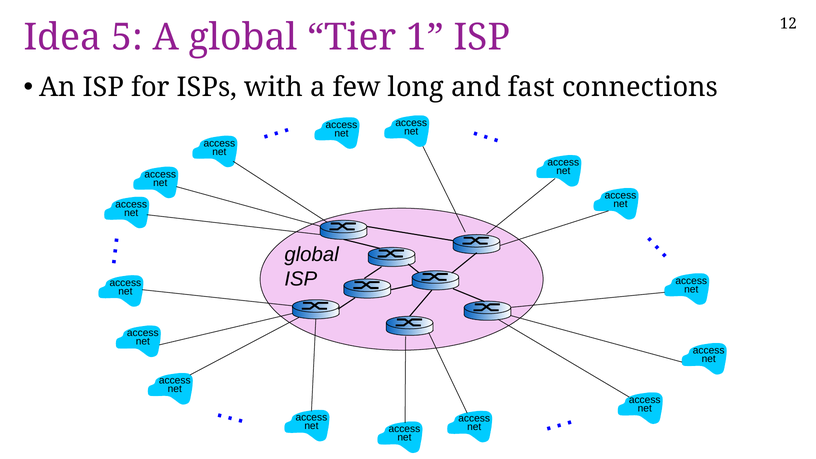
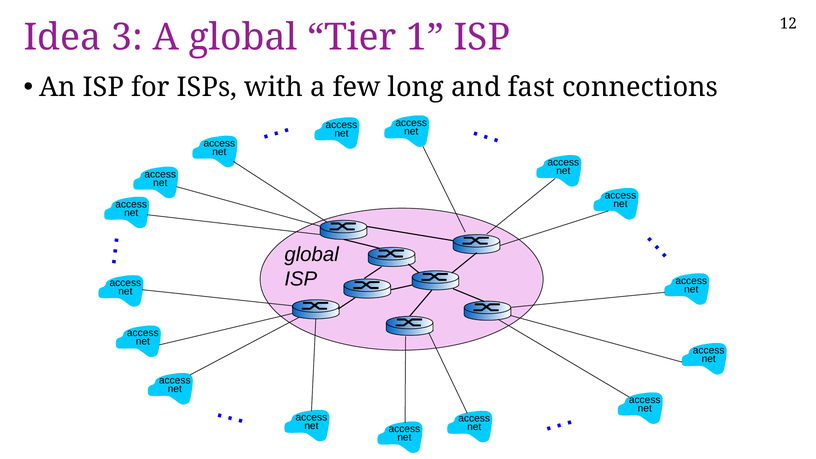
5: 5 -> 3 (127, 37)
